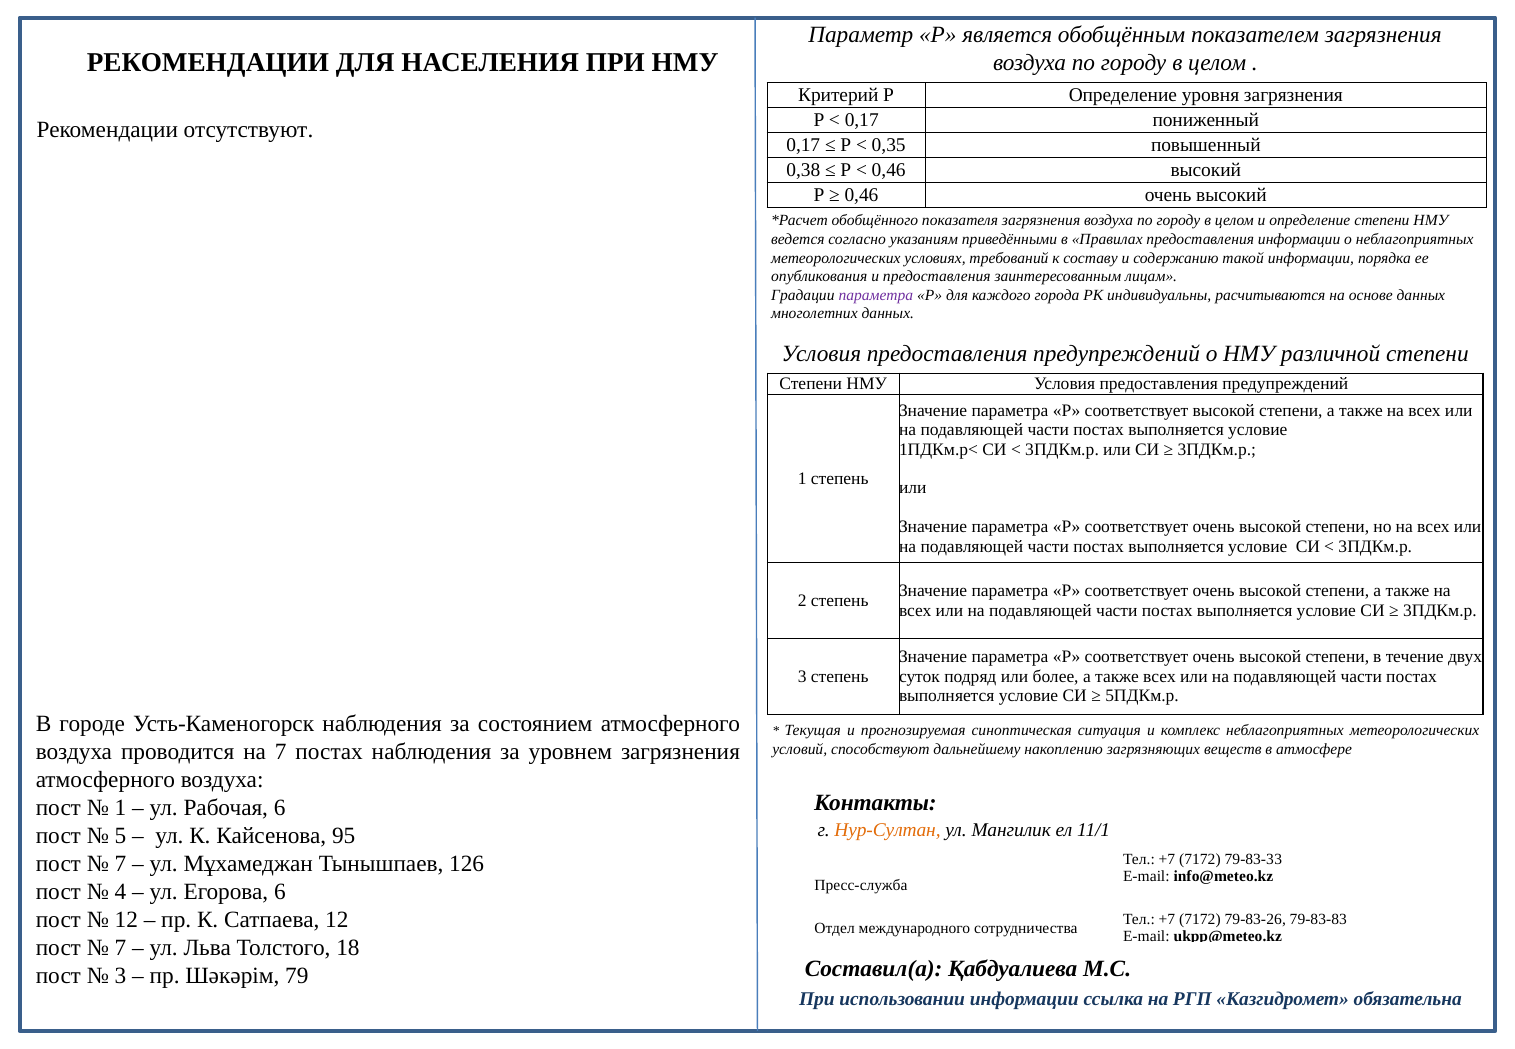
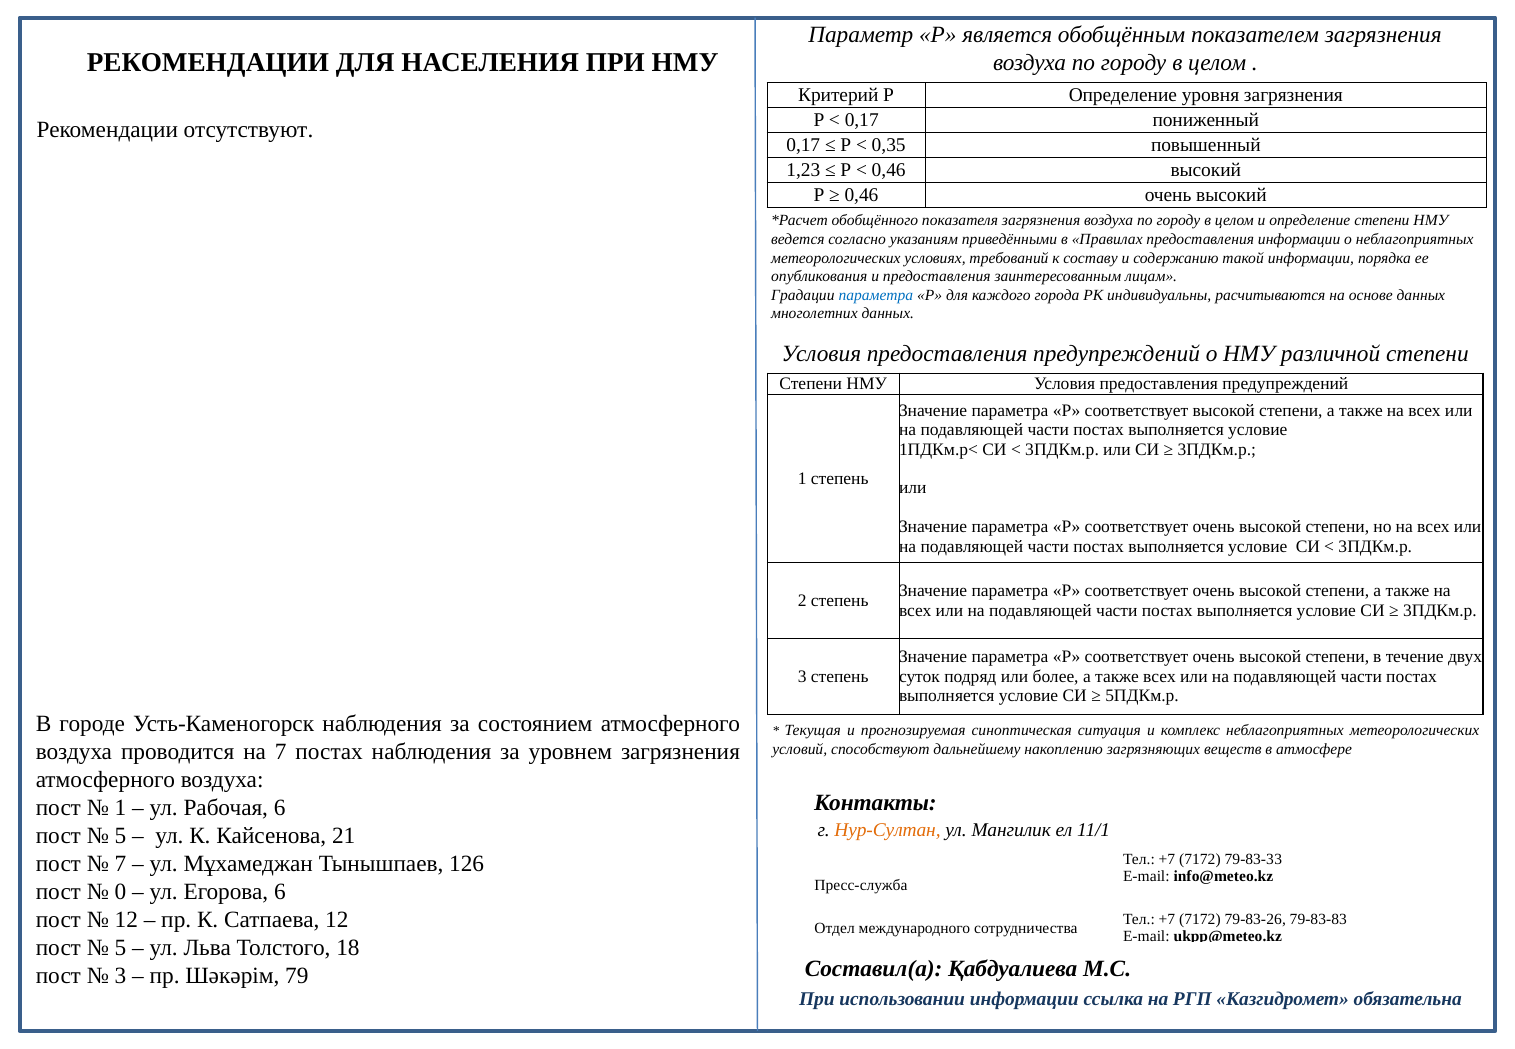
0,38: 0,38 -> 1,23 (803, 170)
параметра colour: purple -> blue (876, 295)
95: 95 -> 21 (344, 836)
4: 4 -> 0 (121, 892)
7: 7 -> 5 (121, 948)
